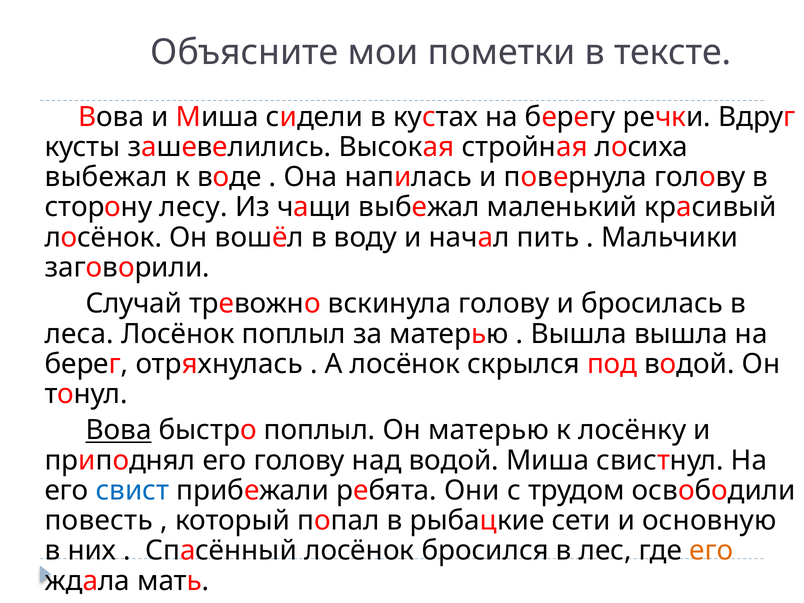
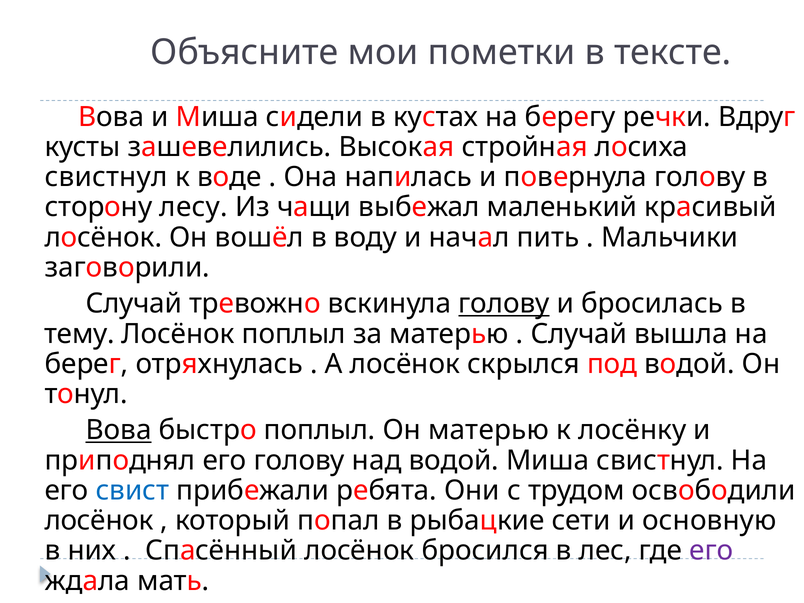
выбежал: выбежал -> свистнул (106, 177)
голову underline: none -> present (504, 304)
леса: леса -> тему (79, 334)
Вышла: Вышла -> Случай (579, 334)
повесть: повесть -> лосёнок (99, 521)
его colour: orange -> purple (711, 551)
